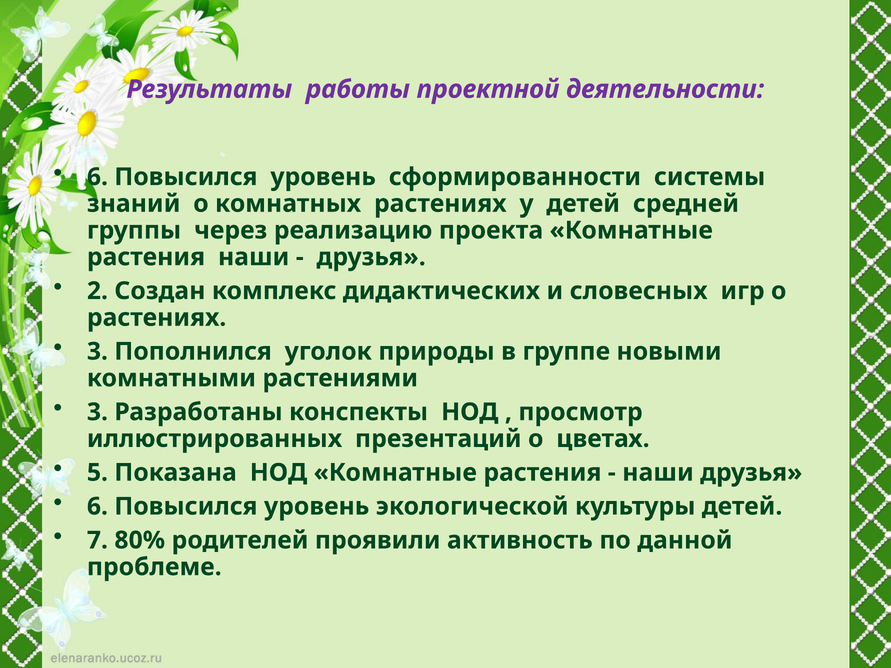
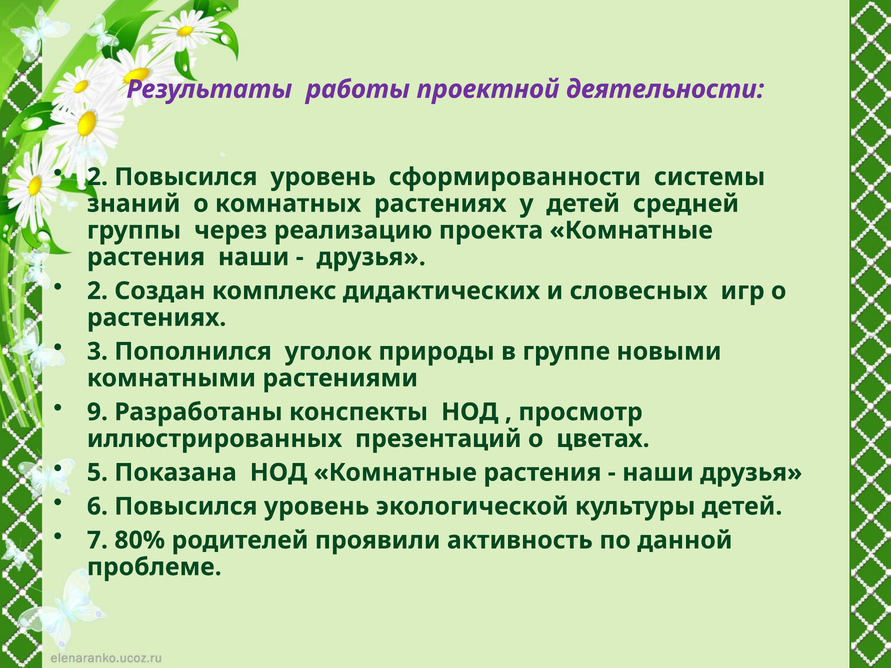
6: 6 -> 2 (97, 177)
3: 3 -> 9 (97, 412)
